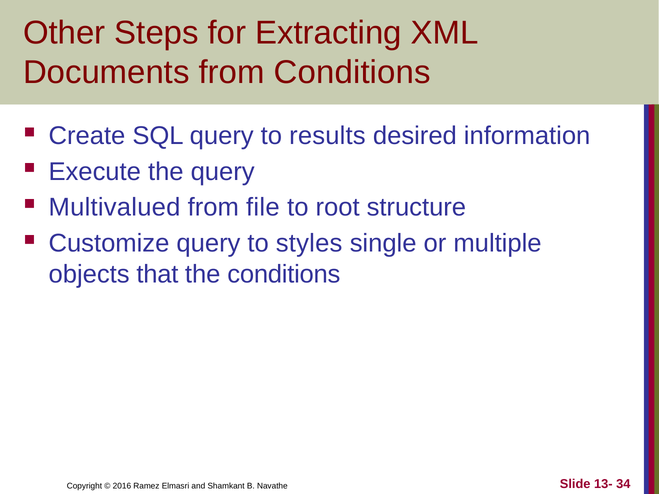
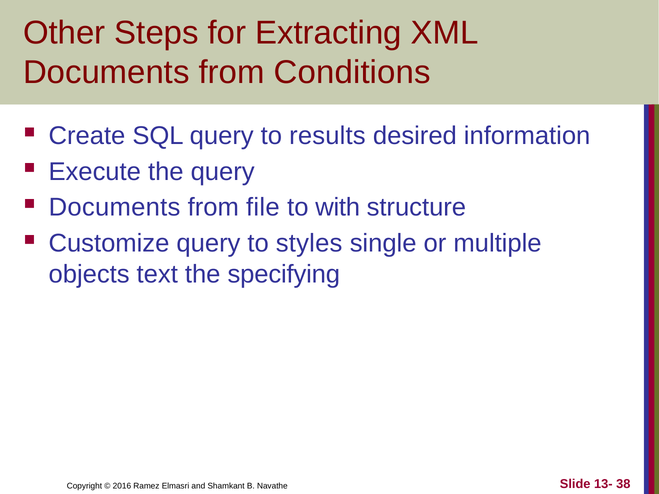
Multivalued: Multivalued -> Documents (115, 208)
root: root -> with (338, 208)
that: that -> text (157, 274)
the conditions: conditions -> specifying (284, 274)
34: 34 -> 38 (623, 484)
